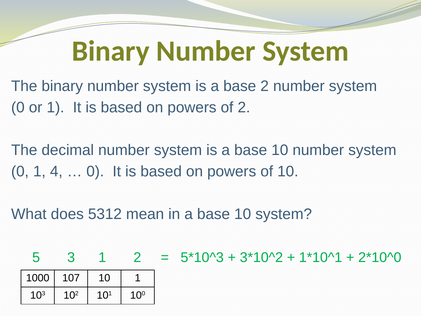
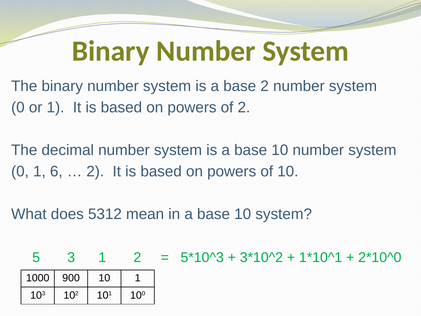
4: 4 -> 6 (56, 171)
0: 0 -> 2 (95, 171)
107: 107 -> 900 (71, 278)
